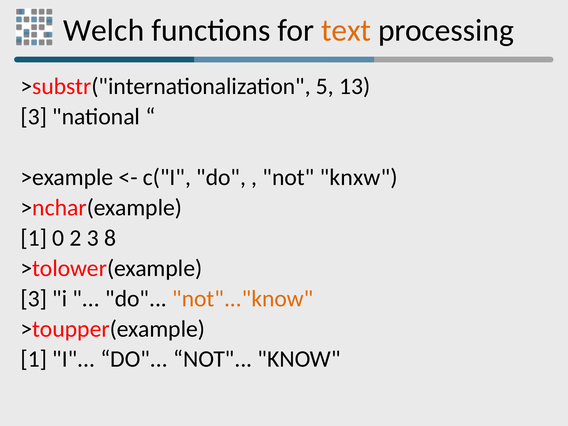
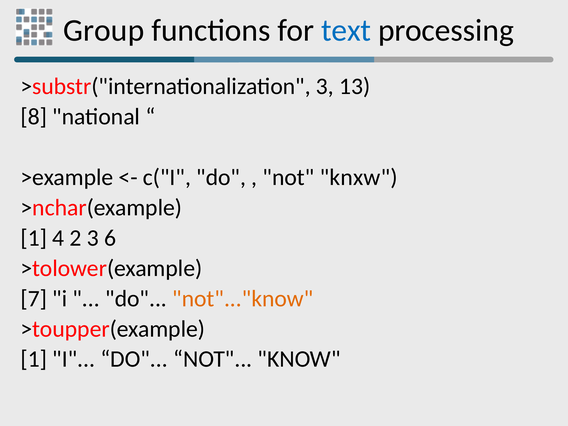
Welch: Welch -> Group (104, 30)
text colour: orange -> blue (346, 30)
>substr("internationalization 5: 5 -> 3 (325, 86)
3: 3 -> 8 (34, 117)
0: 0 -> 4 (58, 238)
8: 8 -> 6 (110, 238)
3: 3 -> 7 (34, 299)
